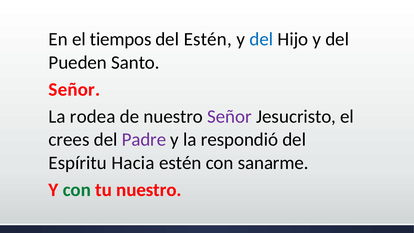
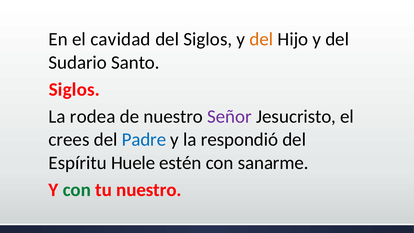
tiempos: tiempos -> cavidad (121, 39)
del Estén: Estén -> Siglos (208, 39)
del colour: blue -> orange (261, 39)
Pueden: Pueden -> Sudario (78, 63)
Señor: Señor -> Siglos (74, 89)
Padre colour: purple -> blue (144, 140)
Hacia: Hacia -> Huele (133, 163)
